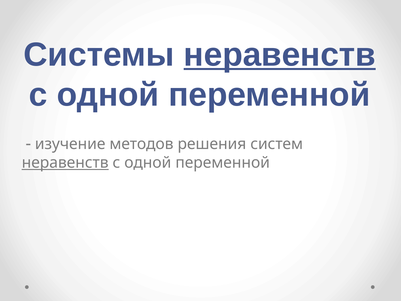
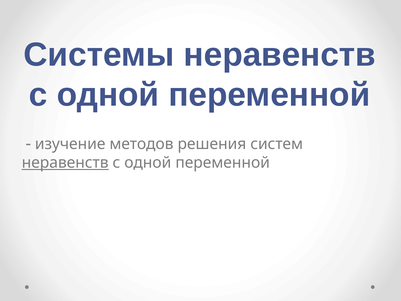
неравенств underline: present -> none (280, 55)
